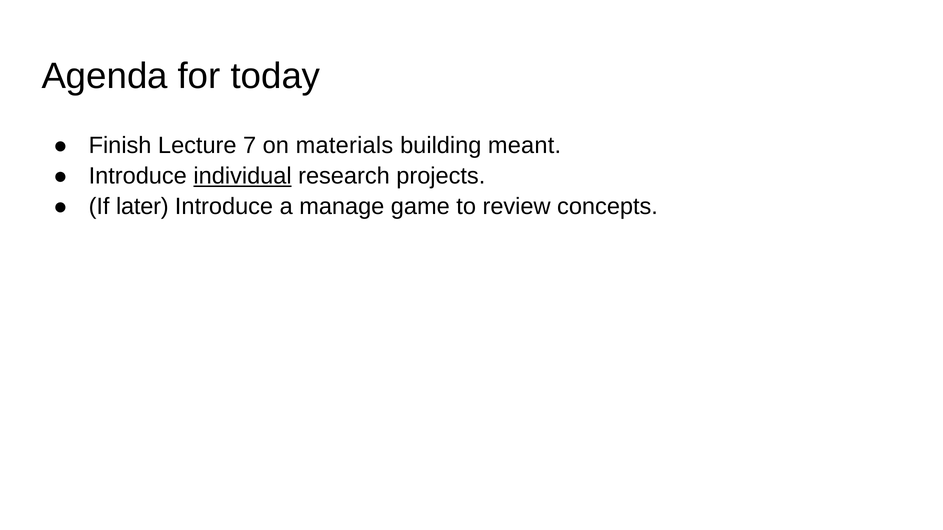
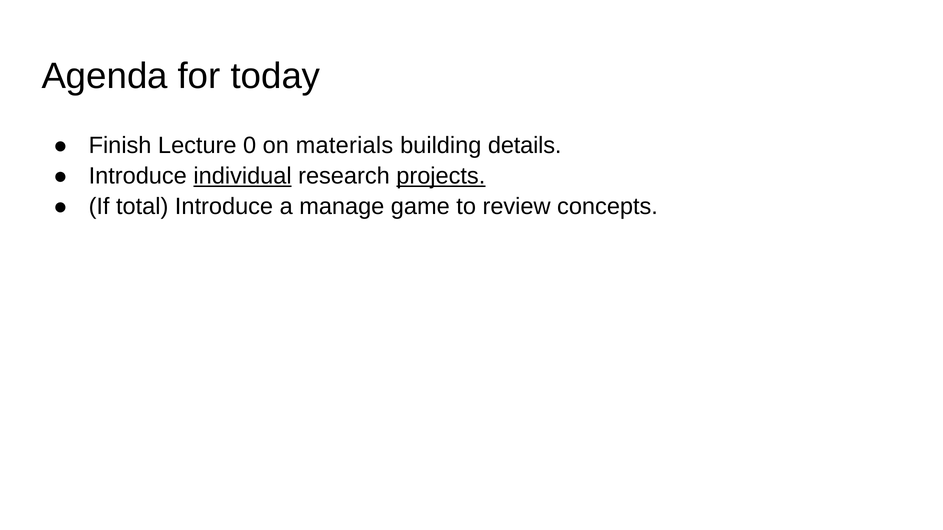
7: 7 -> 0 (250, 146)
meant: meant -> details (525, 146)
projects underline: none -> present (441, 176)
later: later -> total (142, 206)
